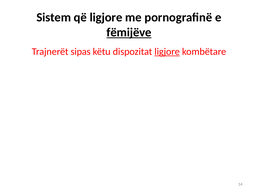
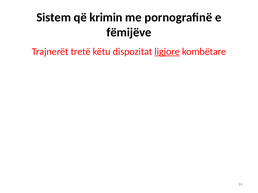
që ligjore: ligjore -> krimin (106, 17)
fëmijëve underline: present -> none (129, 32)
sipas: sipas -> tretë (81, 52)
